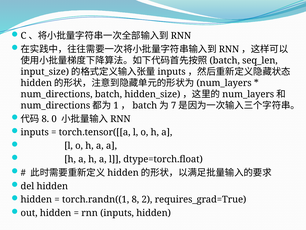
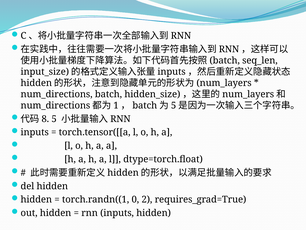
7: 7 -> 5 (174, 105)
0: 0 -> 5 (54, 119)
torch.randn((1 8: 8 -> 0 (135, 199)
